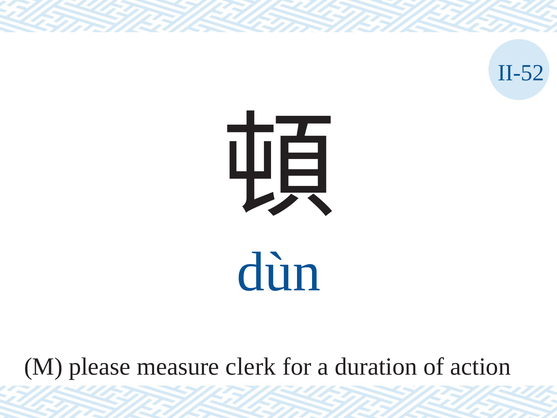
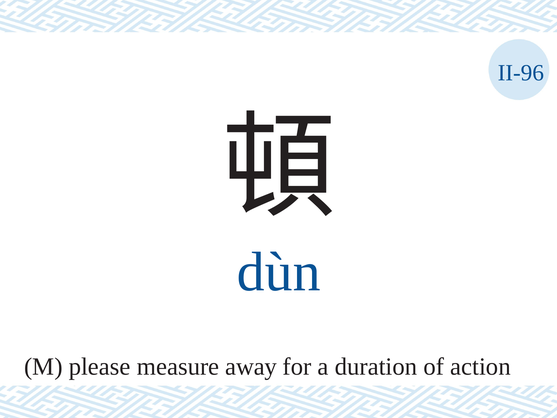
II-52: II-52 -> II-96 (521, 73)
clerk: clerk -> away (251, 367)
